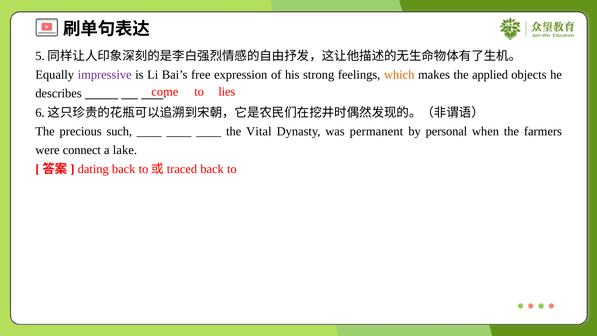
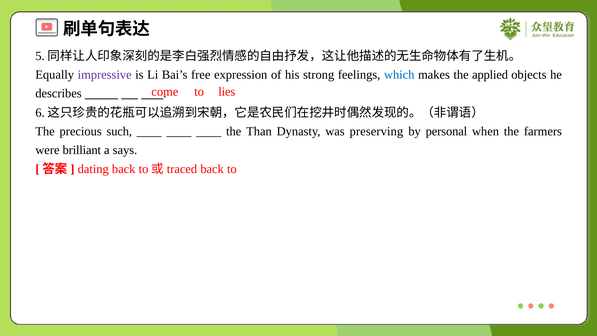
which colour: orange -> blue (399, 75)
Vital: Vital -> Than (259, 131)
permanent: permanent -> preserving (376, 131)
connect: connect -> brilliant (82, 150)
lake: lake -> says (125, 150)
